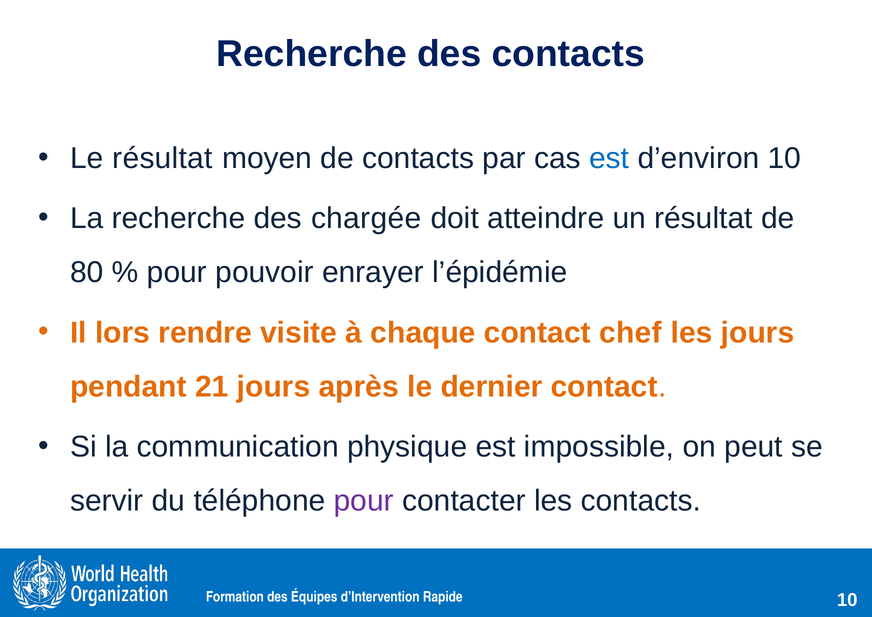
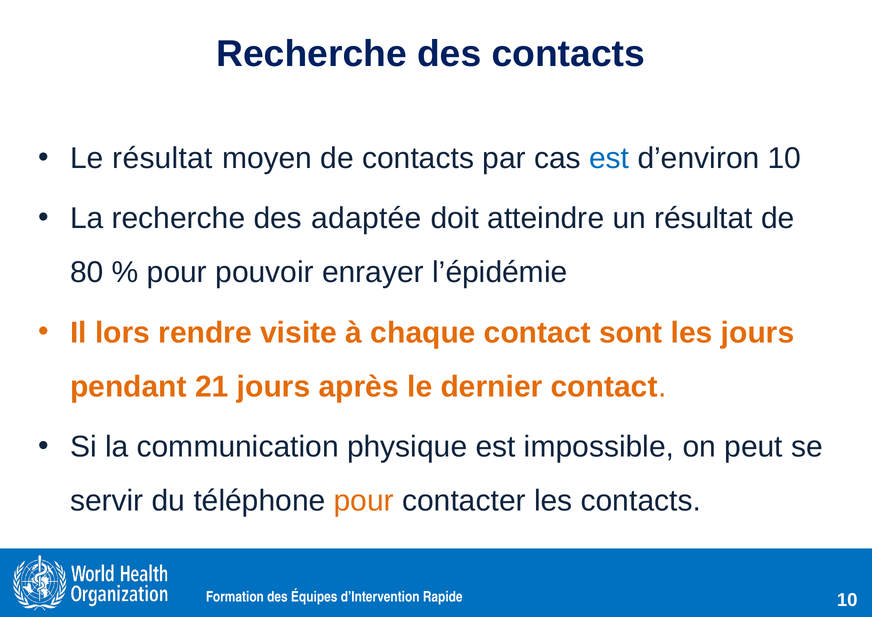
chargée: chargée -> adaptée (366, 218)
chef: chef -> sont (631, 332)
pour colour: purple -> orange (364, 501)
